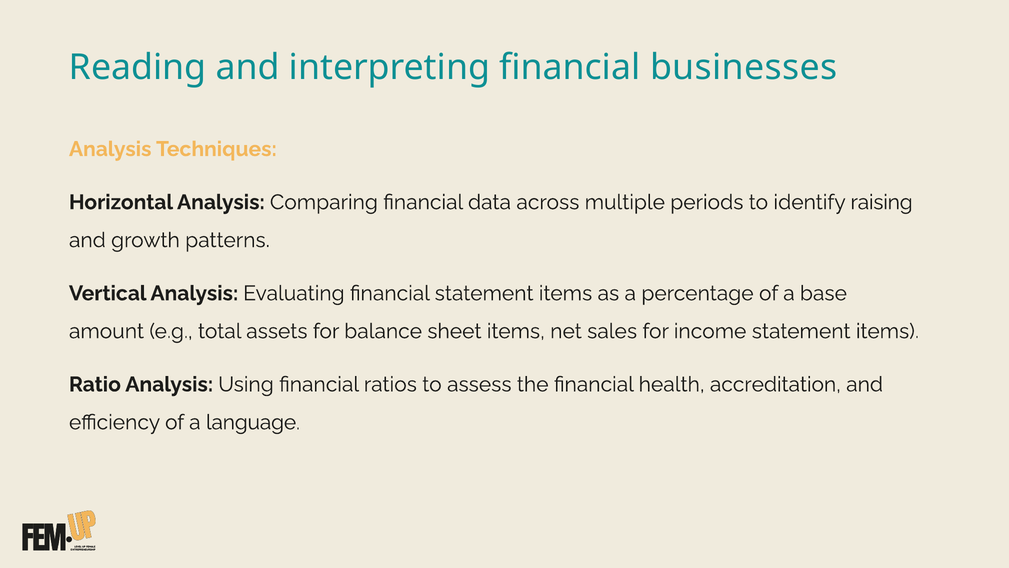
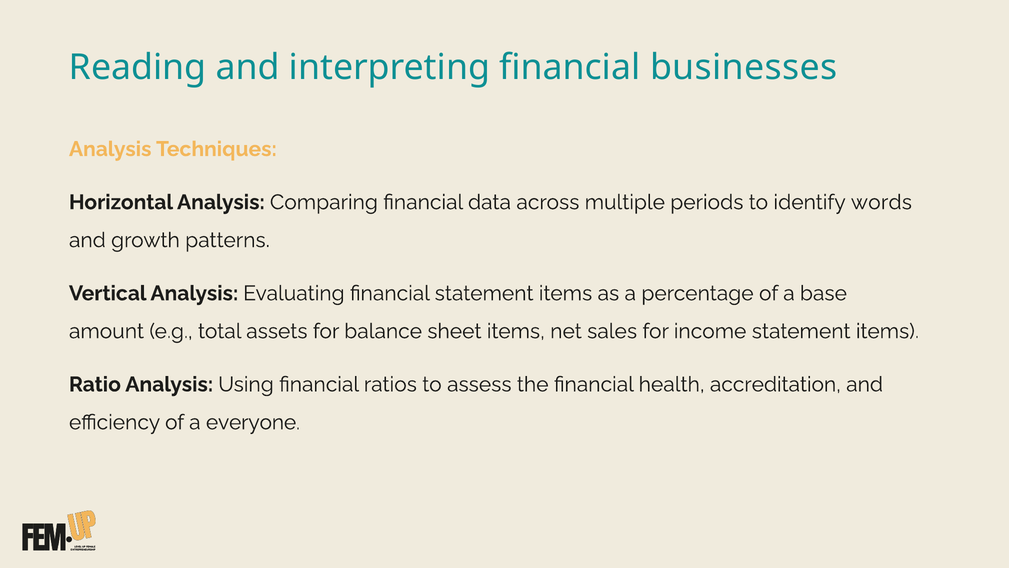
raising: raising -> words (881, 202)
language: language -> everyone (253, 422)
